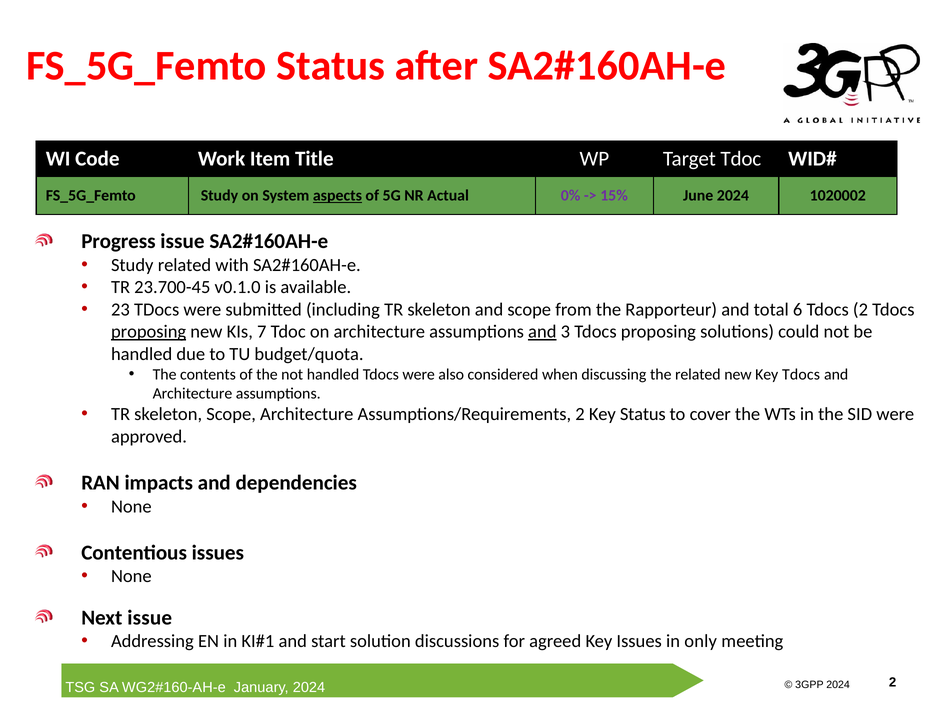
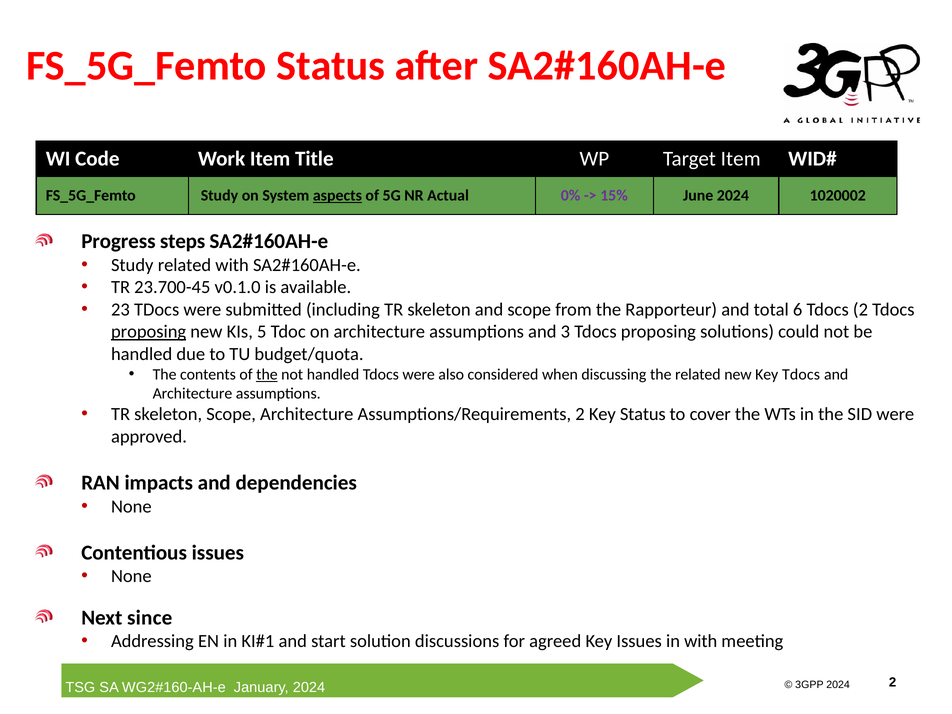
Target Tdoc: Tdoc -> Item (741, 159)
Progress issue: issue -> steps (183, 242)
7: 7 -> 5 (262, 332)
and underline: present -> none (542, 332)
the underline: none -> present (267, 374)
Next issue: issue -> since (150, 618)
in only: only -> with (701, 641)
